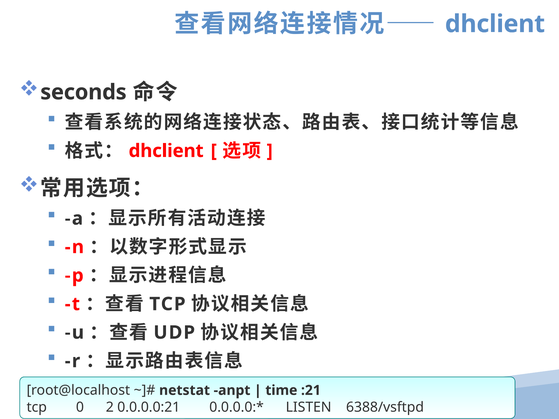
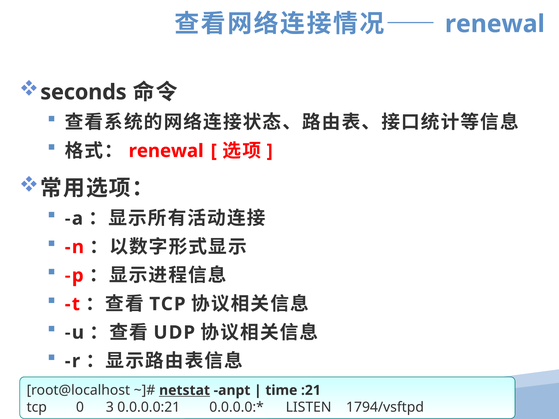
dhclient: dhclient -> renewal (495, 24)
dhclient: dhclient -> renewal (166, 151)
netstat underline: none -> present (185, 391)
2: 2 -> 3 (110, 407)
6388/vsftpd: 6388/vsftpd -> 1794/vsftpd (385, 407)
